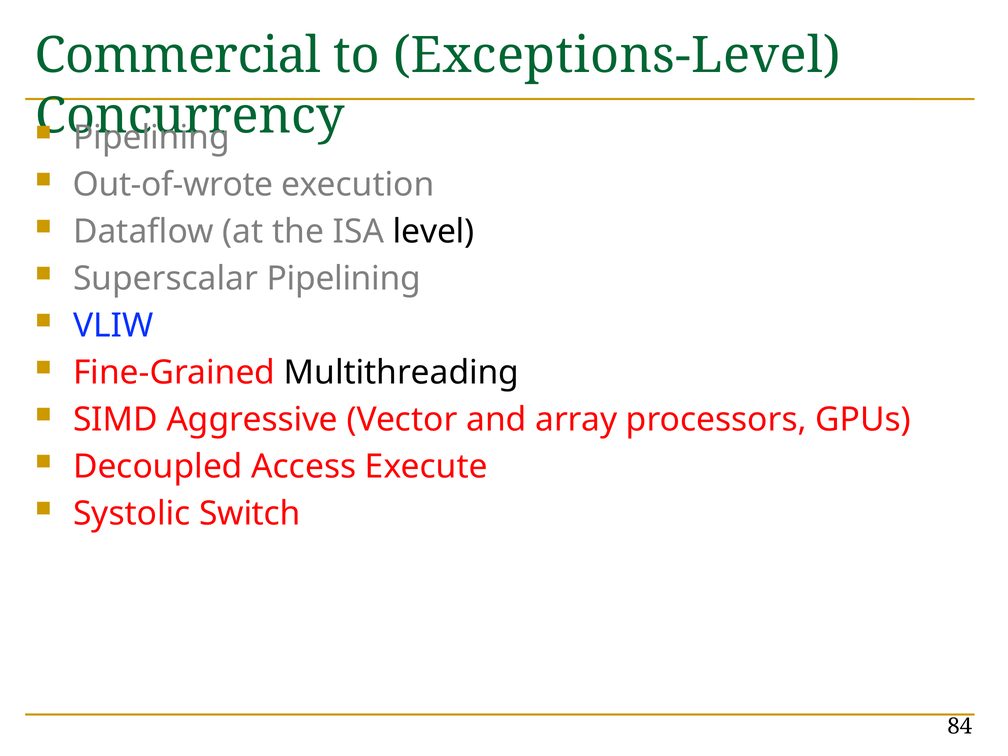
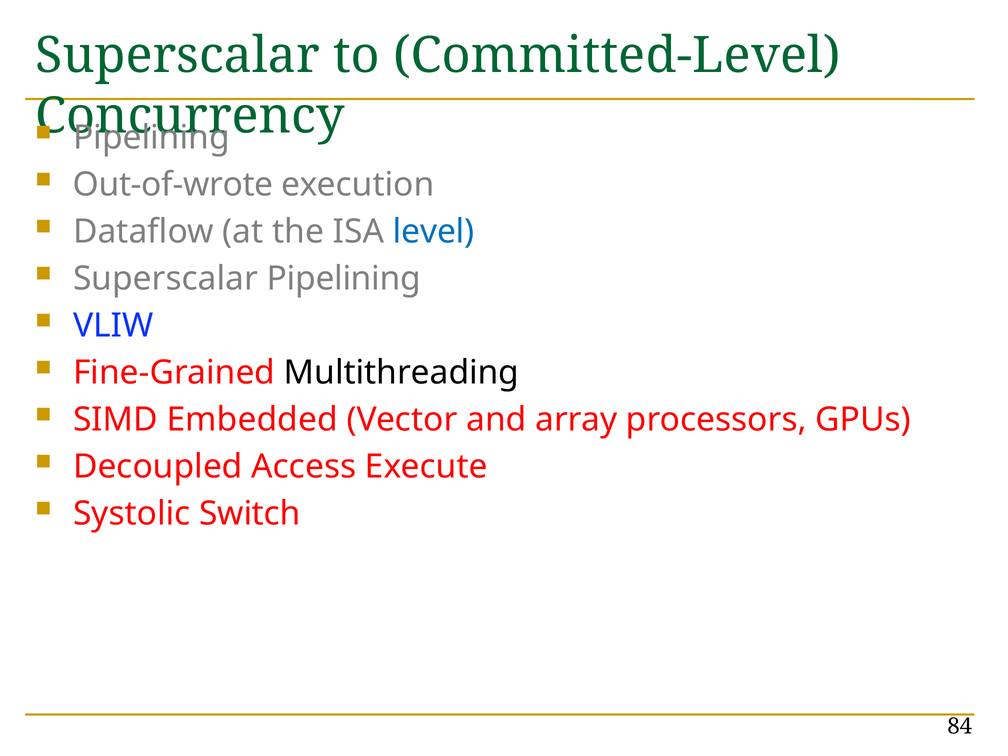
Commercial: Commercial -> Superscalar (178, 56)
Exceptions-Level: Exceptions-Level -> Committed-Level (617, 56)
level colour: black -> blue (434, 232)
Aggressive: Aggressive -> Embedded (252, 420)
